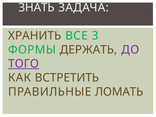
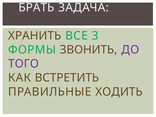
ЗНАТЬ: ЗНАТЬ -> БРАТЬ (36, 8)
ДЕРЖАТЬ: ДЕРЖАТЬ -> ЗВОНИТЬ (89, 50)
ТОГО underline: present -> none (24, 64)
ЛОМАТЬ: ЛОМАТЬ -> ХОДИТЬ (119, 92)
